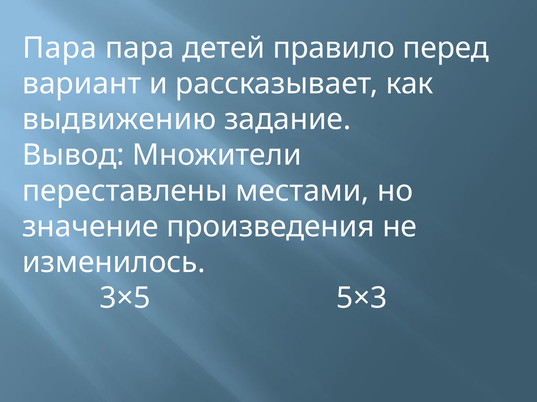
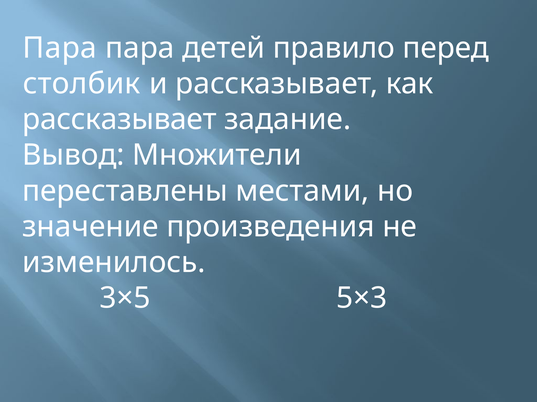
вариант: вариант -> столбик (82, 84)
выдвижению: выдвижению -> рассказывает (119, 120)
